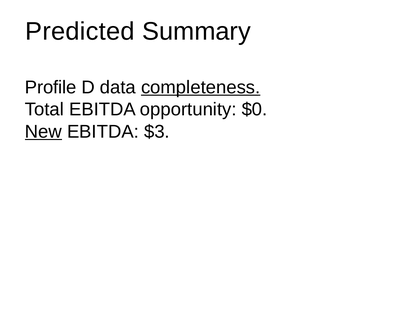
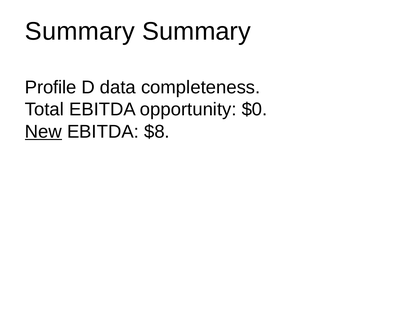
Predicted: Predicted -> Summary (80, 32)
completeness underline: present -> none (201, 87)
$3: $3 -> $8 (157, 132)
